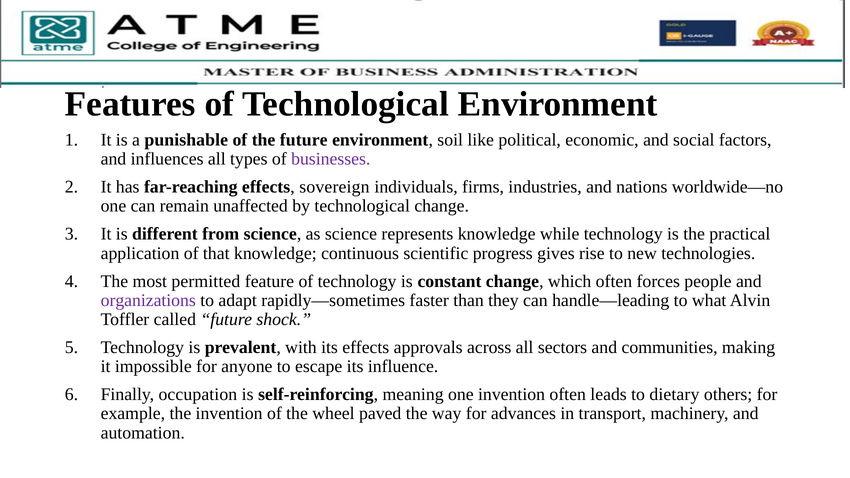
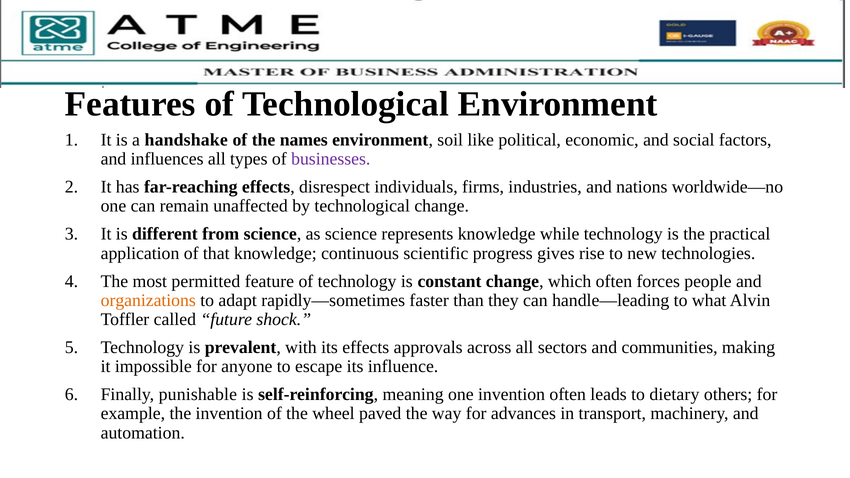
punishable: punishable -> handshake (186, 140)
the future: future -> names (304, 140)
sovereign: sovereign -> disrespect (335, 187)
organizations colour: purple -> orange (148, 300)
occupation: occupation -> punishable (198, 395)
